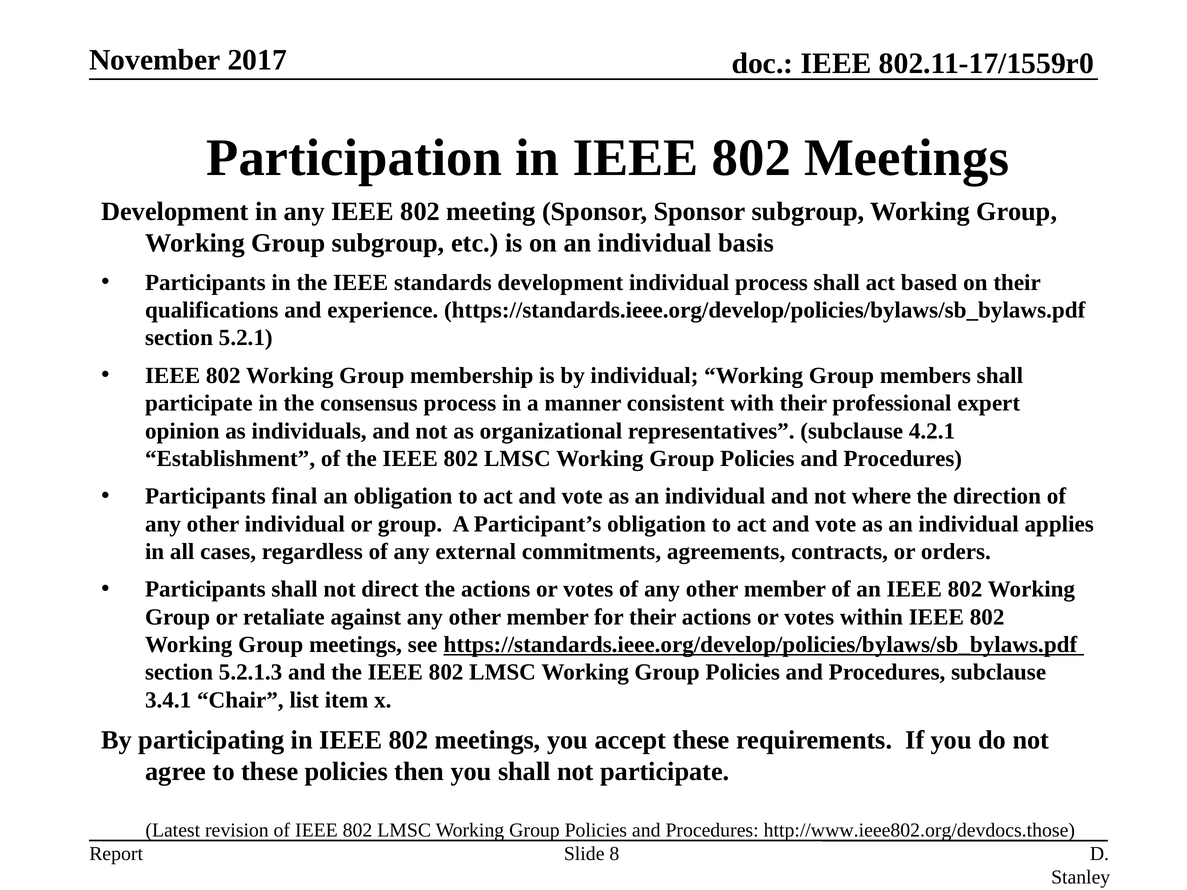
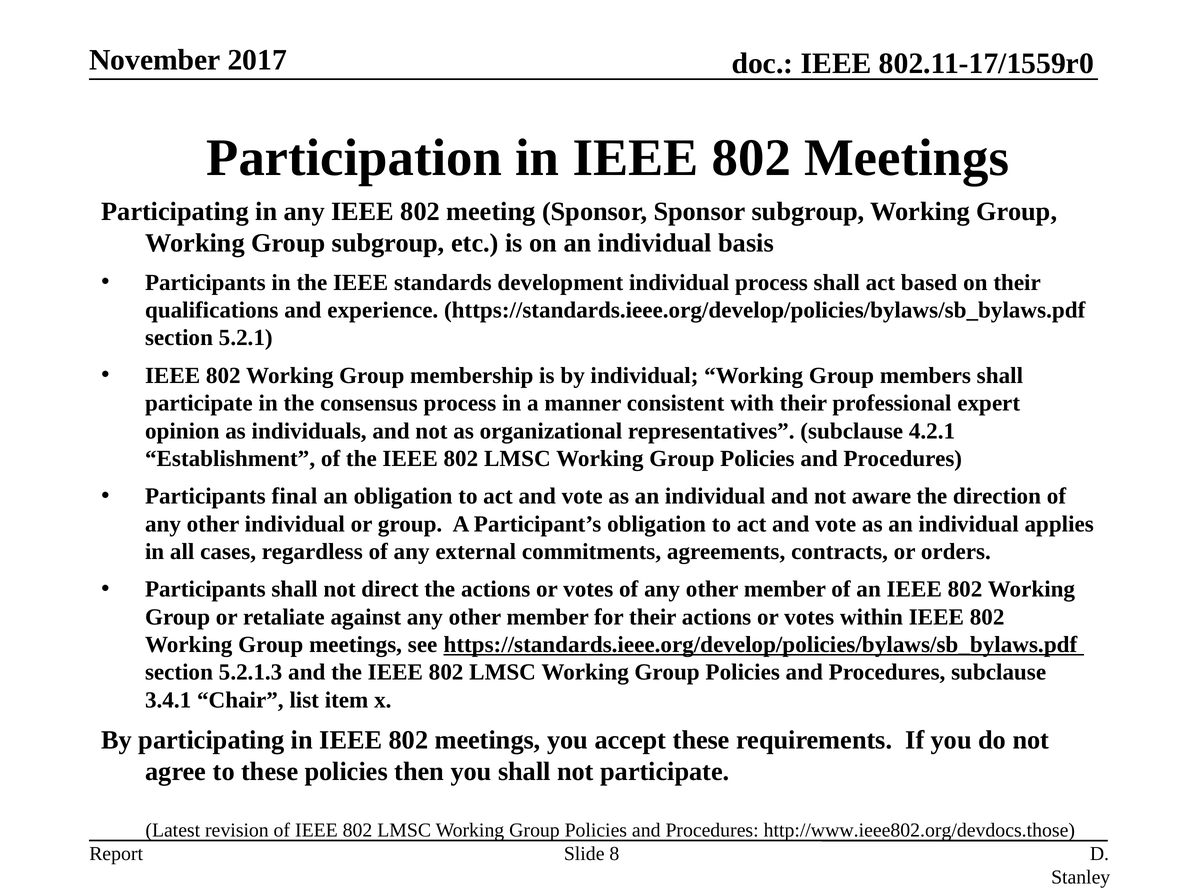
Development: Development -> Participating (175, 212)
where: where -> aware (882, 496)
